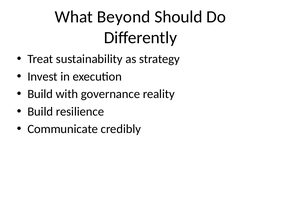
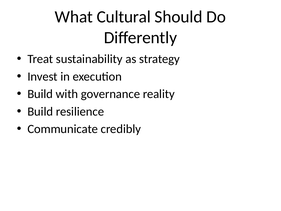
Beyond: Beyond -> Cultural (124, 17)
